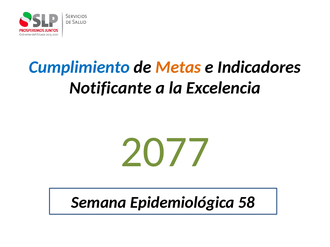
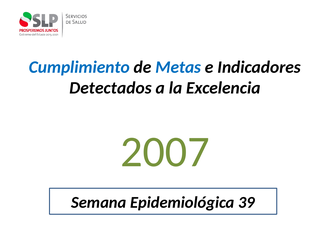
Metas colour: orange -> blue (178, 67)
Notificante: Notificante -> Detectados (110, 88)
2077: 2077 -> 2007 (165, 152)
58: 58 -> 39 (246, 203)
